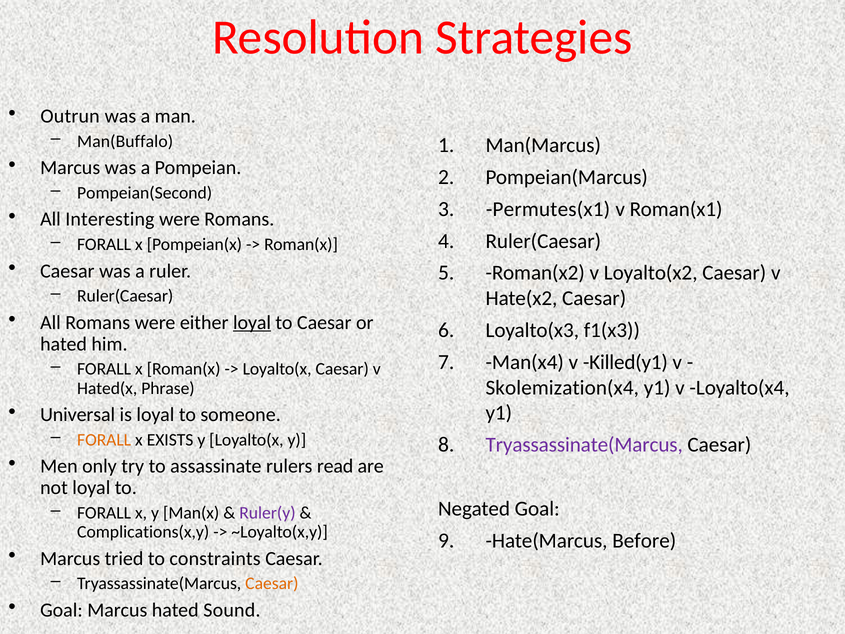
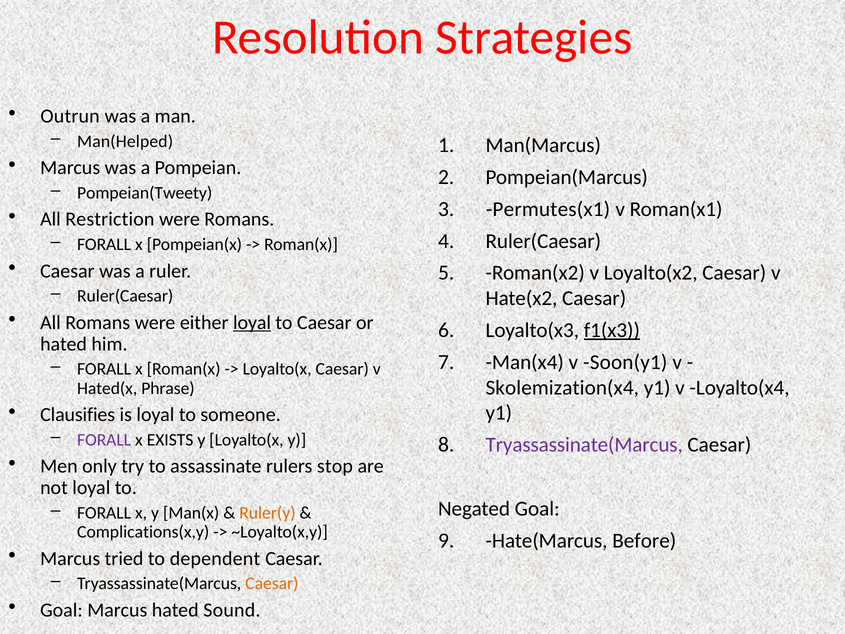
Man(Buffalo: Man(Buffalo -> Man(Helped (125, 141)
Pompeian(Second: Pompeian(Second -> Pompeian(Tweety (145, 193)
Interesting: Interesting -> Restriction (110, 219)
f1(x3 underline: none -> present (612, 330)
Killed(y1: Killed(y1 -> Soon(y1 (625, 362)
Universal: Universal -> Clausifies (78, 415)
FORALL colour: orange -> purple (104, 440)
read: read -> stop (335, 466)
Ruler(y colour: purple -> orange (267, 513)
constraints: constraints -> dependent (215, 558)
